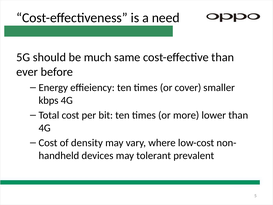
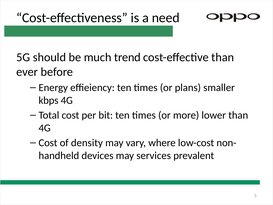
same: same -> trend (127, 57)
cover: cover -> plans (188, 88)
tolerant: tolerant -> services (154, 155)
